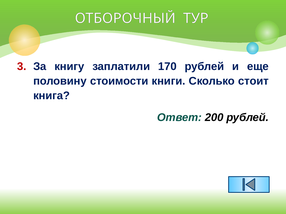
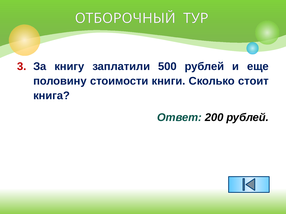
170: 170 -> 500 (167, 67)
